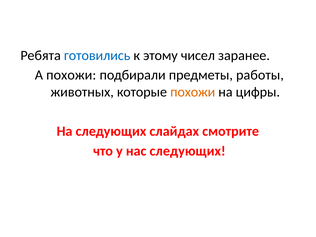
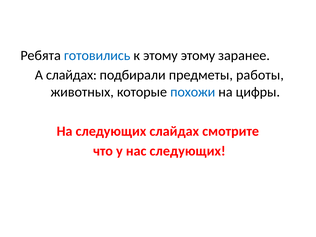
этому чисел: чисел -> этому (198, 55)
А похожи: похожи -> слайдах (71, 75)
похожи colour: orange -> blue (193, 92)
